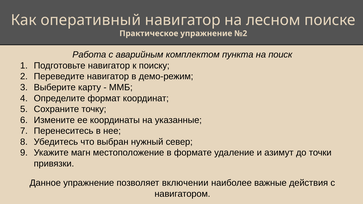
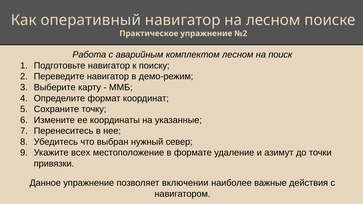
комплектом пункта: пункта -> лесном (238, 55)
магн: магн -> всех (81, 153)
